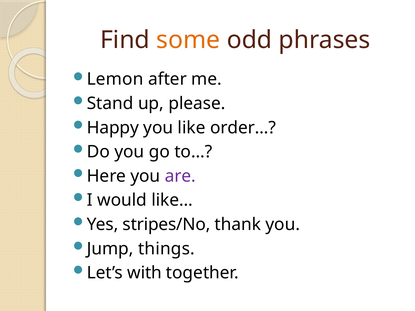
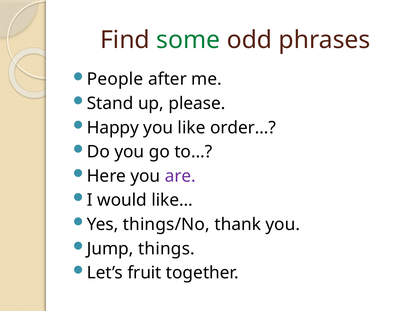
some colour: orange -> green (188, 40)
Lemon: Lemon -> People (115, 79)
stripes/No: stripes/No -> things/No (166, 225)
with: with -> fruit (144, 273)
